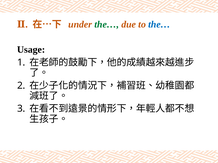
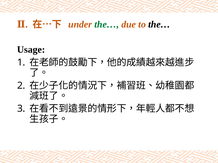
the… colour: blue -> black (159, 24)
